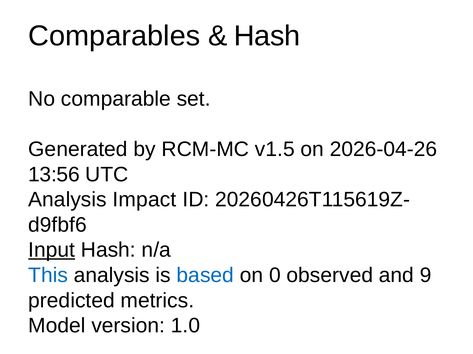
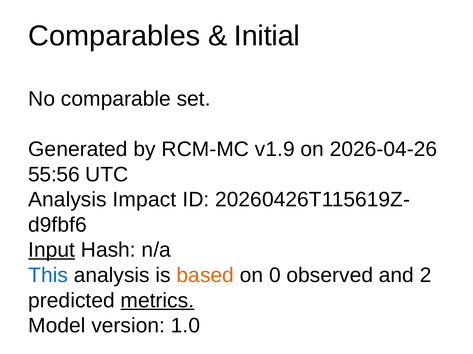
Hash: Hash -> Initial (267, 36)
v1.5: v1.5 -> v1.9 (275, 150)
13:56: 13:56 -> 55:56 (54, 175)
based colour: blue -> orange (205, 276)
9: 9 -> 2 (426, 276)
metrics underline: none -> present (157, 301)
